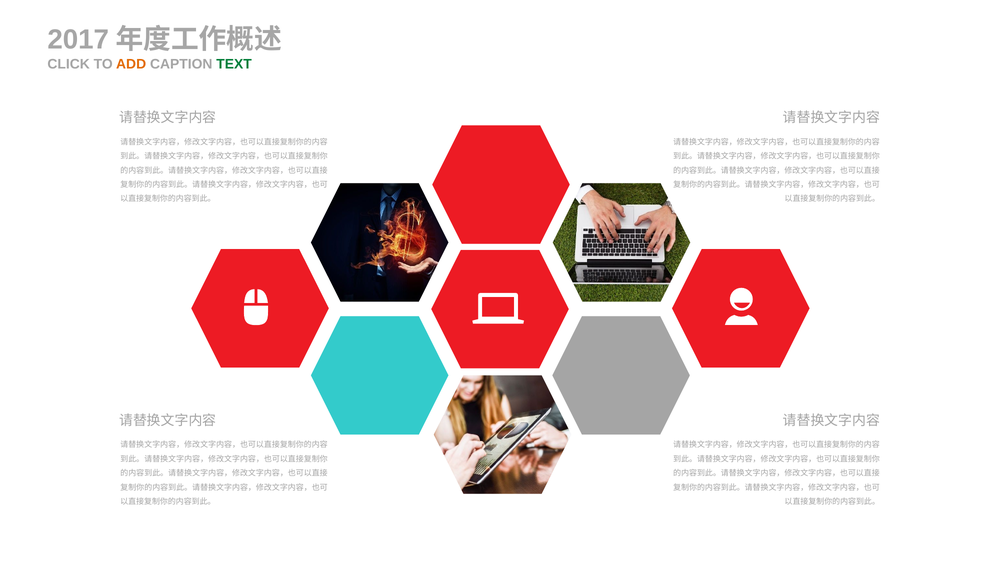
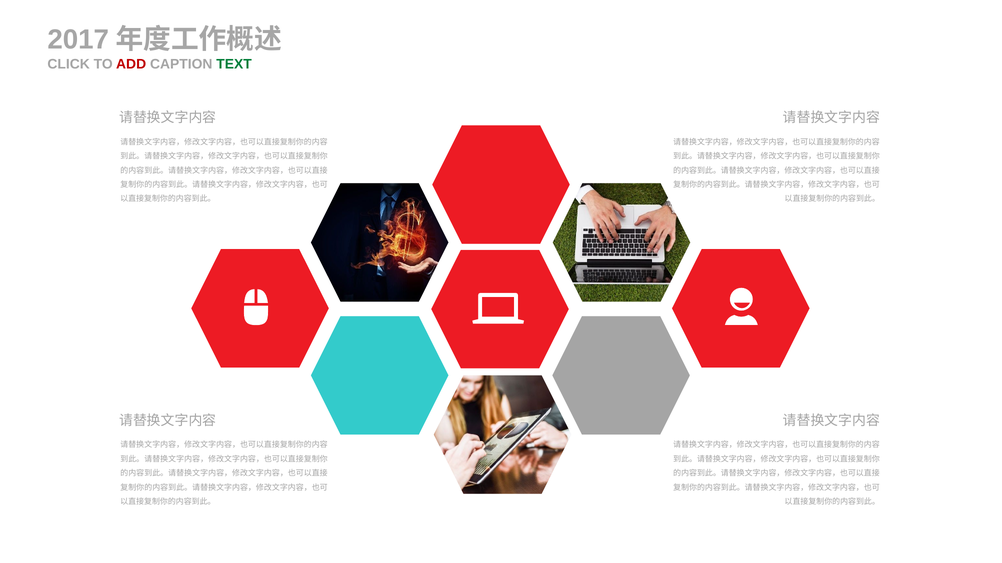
ADD colour: orange -> red (131, 64)
